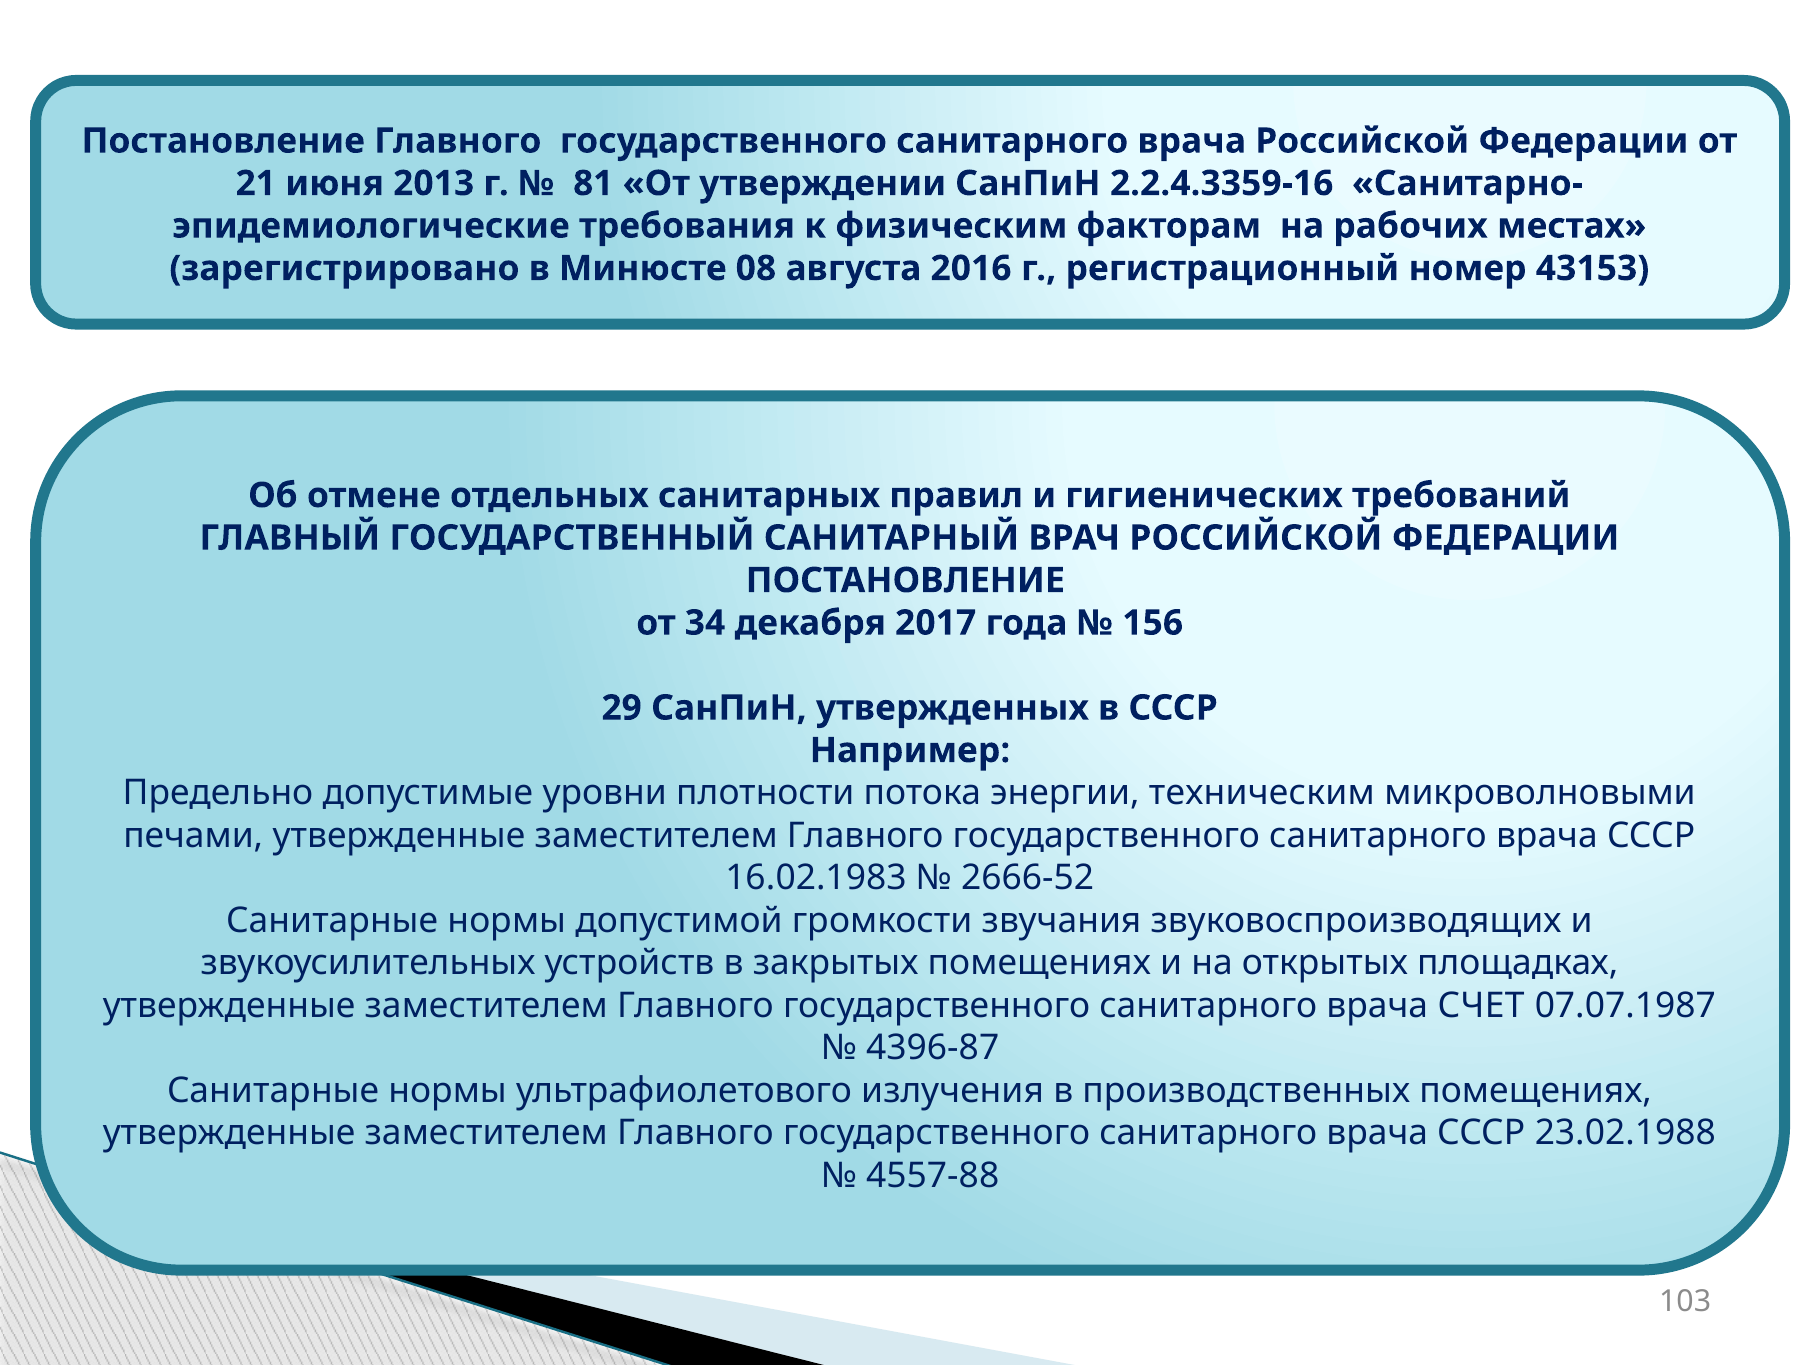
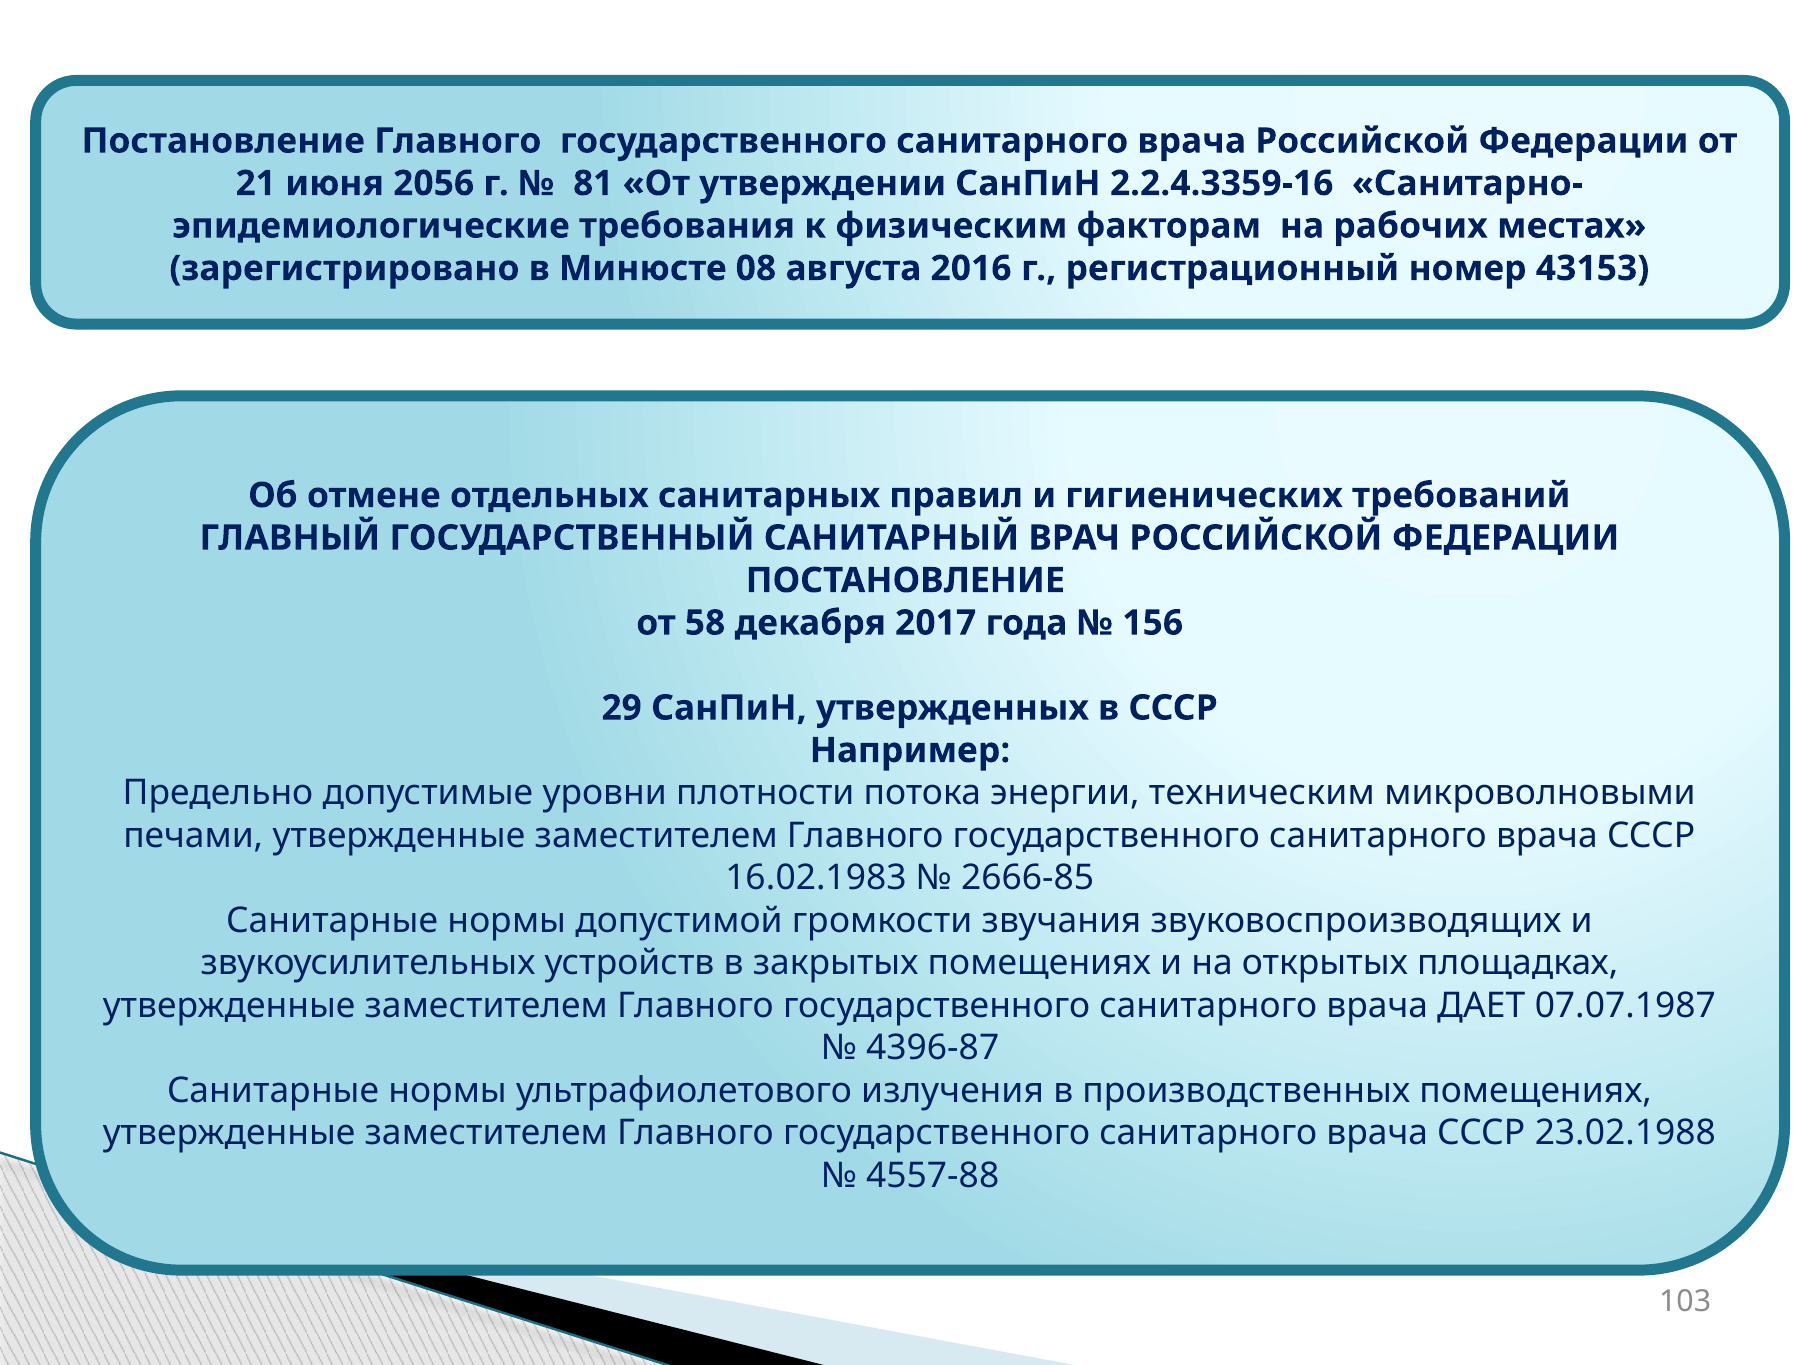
2013: 2013 -> 2056 (434, 183)
34: 34 -> 58 (705, 623)
2666-52: 2666-52 -> 2666-85 (1028, 878)
СЧЕТ: СЧЕТ -> ДАЕТ (1481, 1005)
